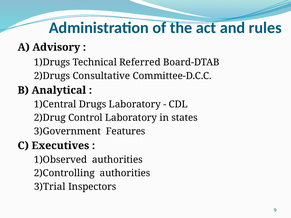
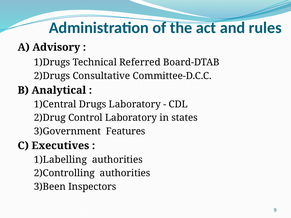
1)Observed: 1)Observed -> 1)Labelling (60, 160)
3)Trial: 3)Trial -> 3)Been (50, 187)
